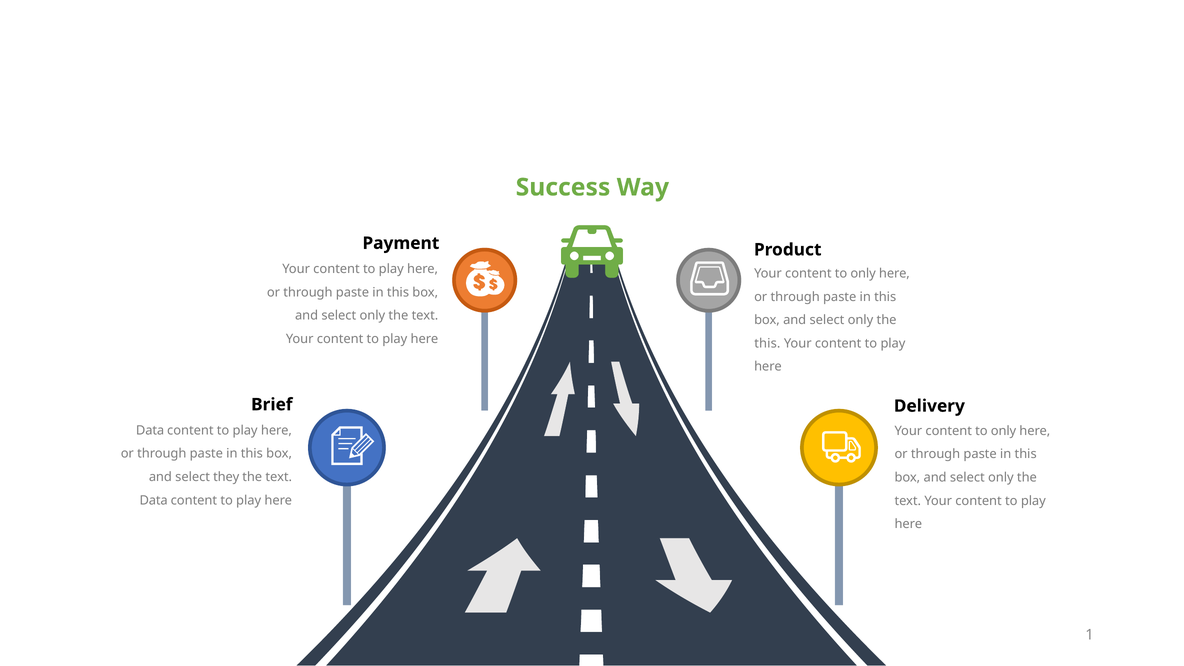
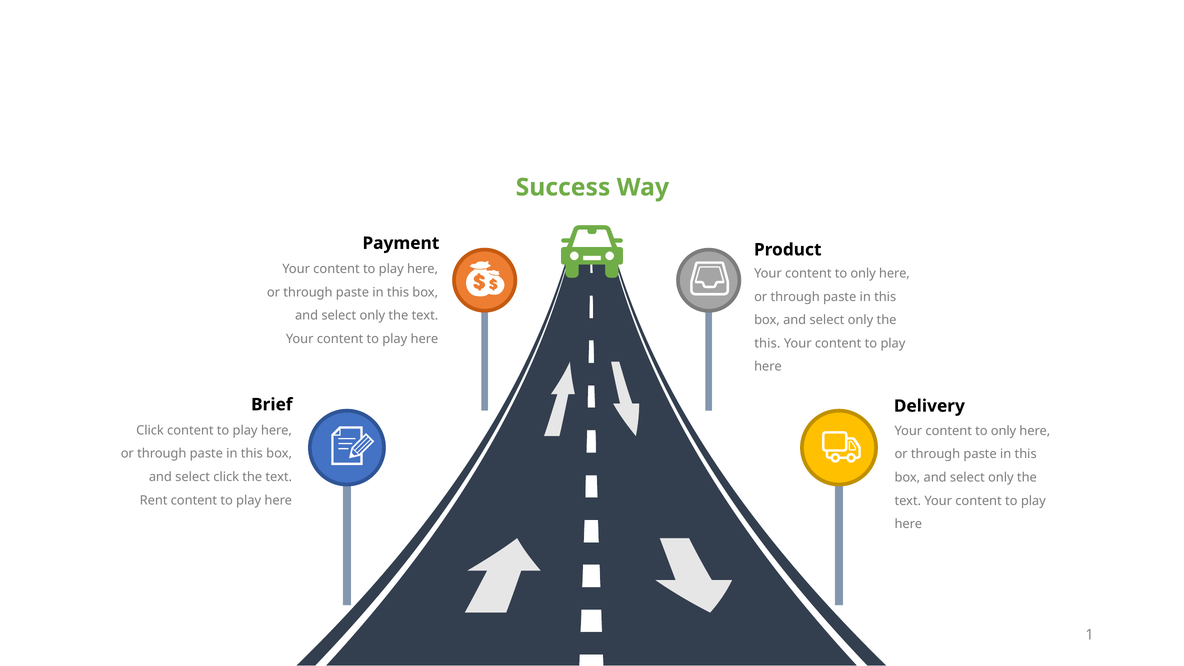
Data: Data -> Click (150, 430)
select they: they -> click (226, 477)
Data: Data -> Rent (154, 500)
